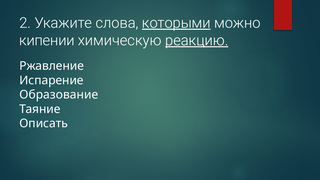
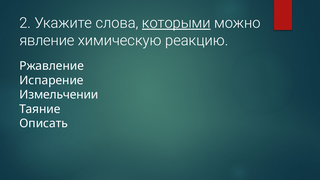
кипении: кипении -> явление (47, 41)
реакцию underline: present -> none (197, 41)
Образование: Образование -> Измельчении (59, 95)
